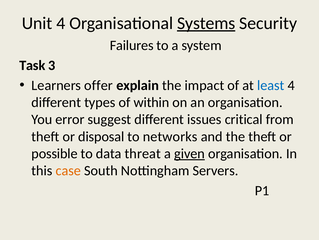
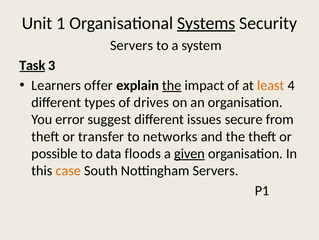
Unit 4: 4 -> 1 (61, 23)
Failures: Failures -> Servers (132, 45)
Task underline: none -> present (32, 65)
the underline: none -> present (172, 85)
least colour: blue -> orange (271, 85)
within: within -> drives (151, 102)
critical: critical -> secure (244, 119)
disposal: disposal -> transfer (101, 136)
threat: threat -> floods (143, 153)
